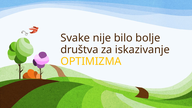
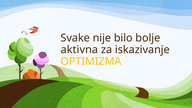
društva: društva -> aktivna (79, 50)
